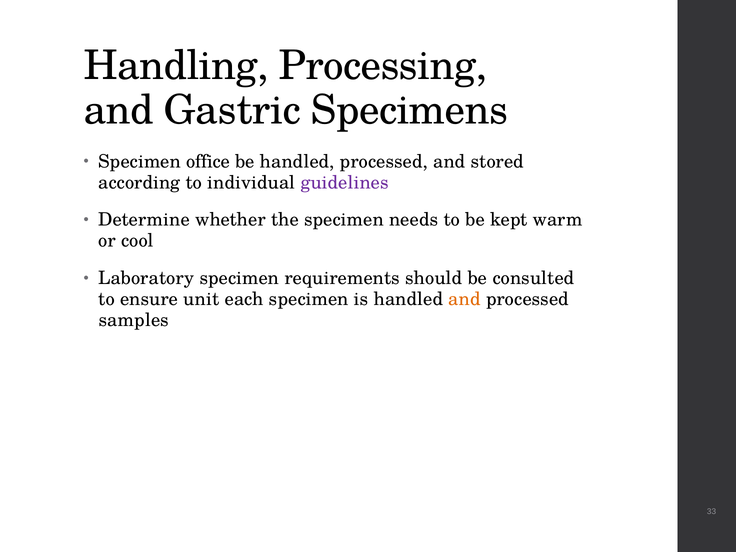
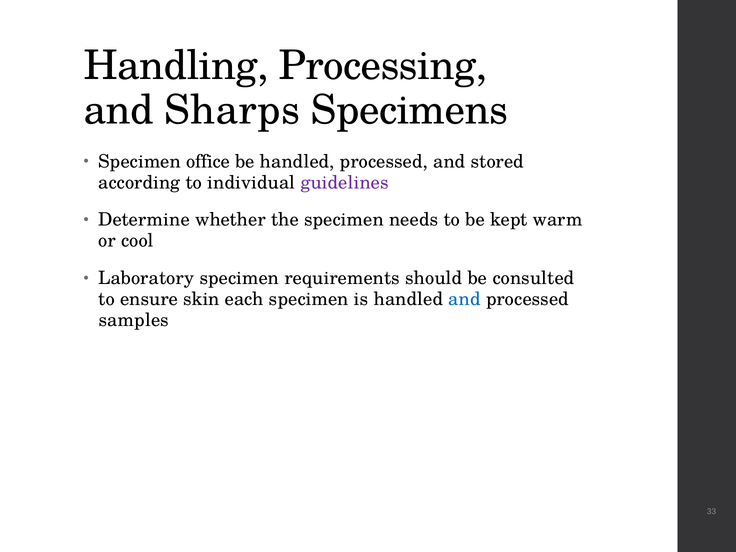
Gastric: Gastric -> Sharps (232, 110)
unit: unit -> skin (201, 299)
and colour: orange -> blue (465, 299)
